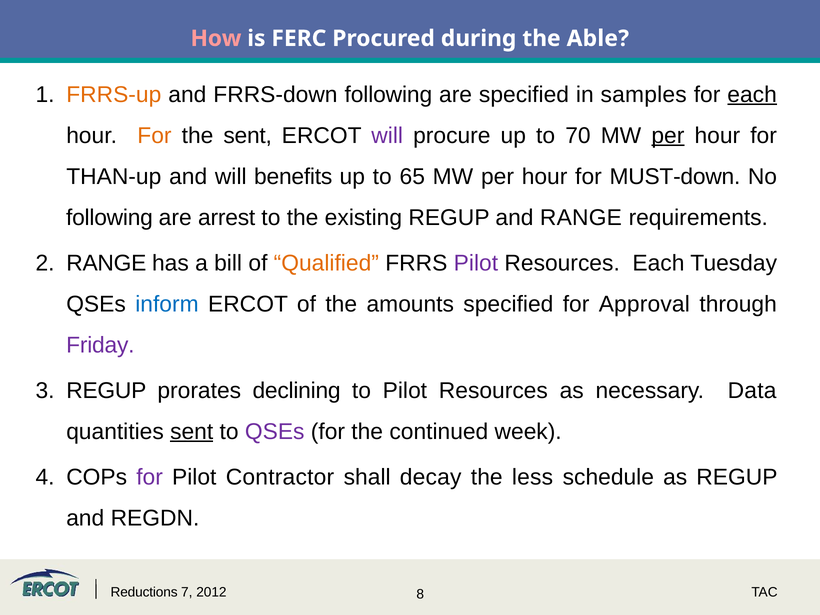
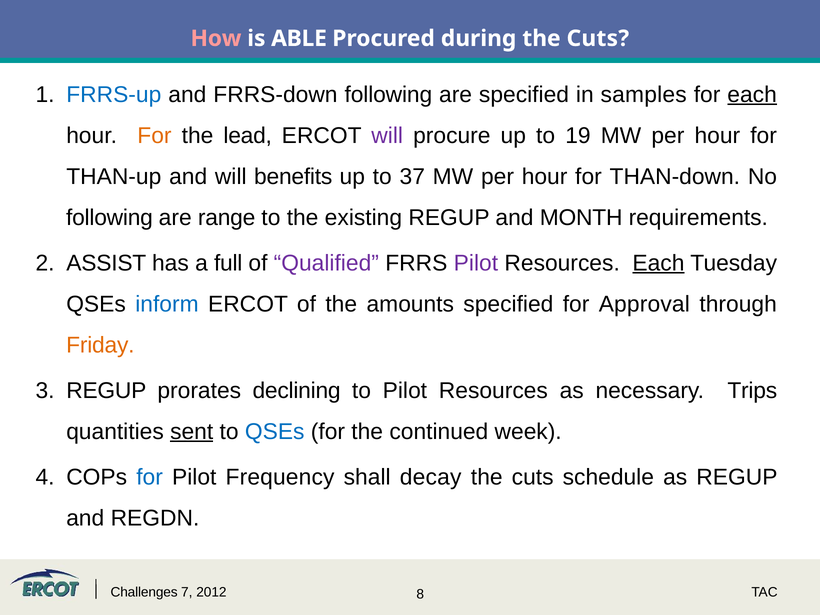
FERC: FERC -> ABLE (299, 38)
during the Able: Able -> Cuts (598, 38)
FRRS-up colour: orange -> blue (114, 95)
the sent: sent -> lead (248, 136)
70: 70 -> 19 (578, 136)
per underline: present -> none (668, 136)
65: 65 -> 37 (412, 177)
MUST-down: MUST-down -> THAN-down (675, 177)
arrest: arrest -> range (227, 218)
and RANGE: RANGE -> MONTH (581, 218)
RANGE: RANGE -> ASSIST (106, 263)
bill: bill -> full (228, 263)
Qualified colour: orange -> purple (326, 263)
Each underline: none -> present (658, 263)
Friday colour: purple -> orange (100, 345)
Data: Data -> Trips (752, 391)
QSEs colour: purple -> blue (275, 432)
for colour: purple -> blue (150, 477)
Contractor: Contractor -> Frequency (280, 477)
less: less -> cuts (533, 477)
Reductions: Reductions -> Challenges (144, 592)
